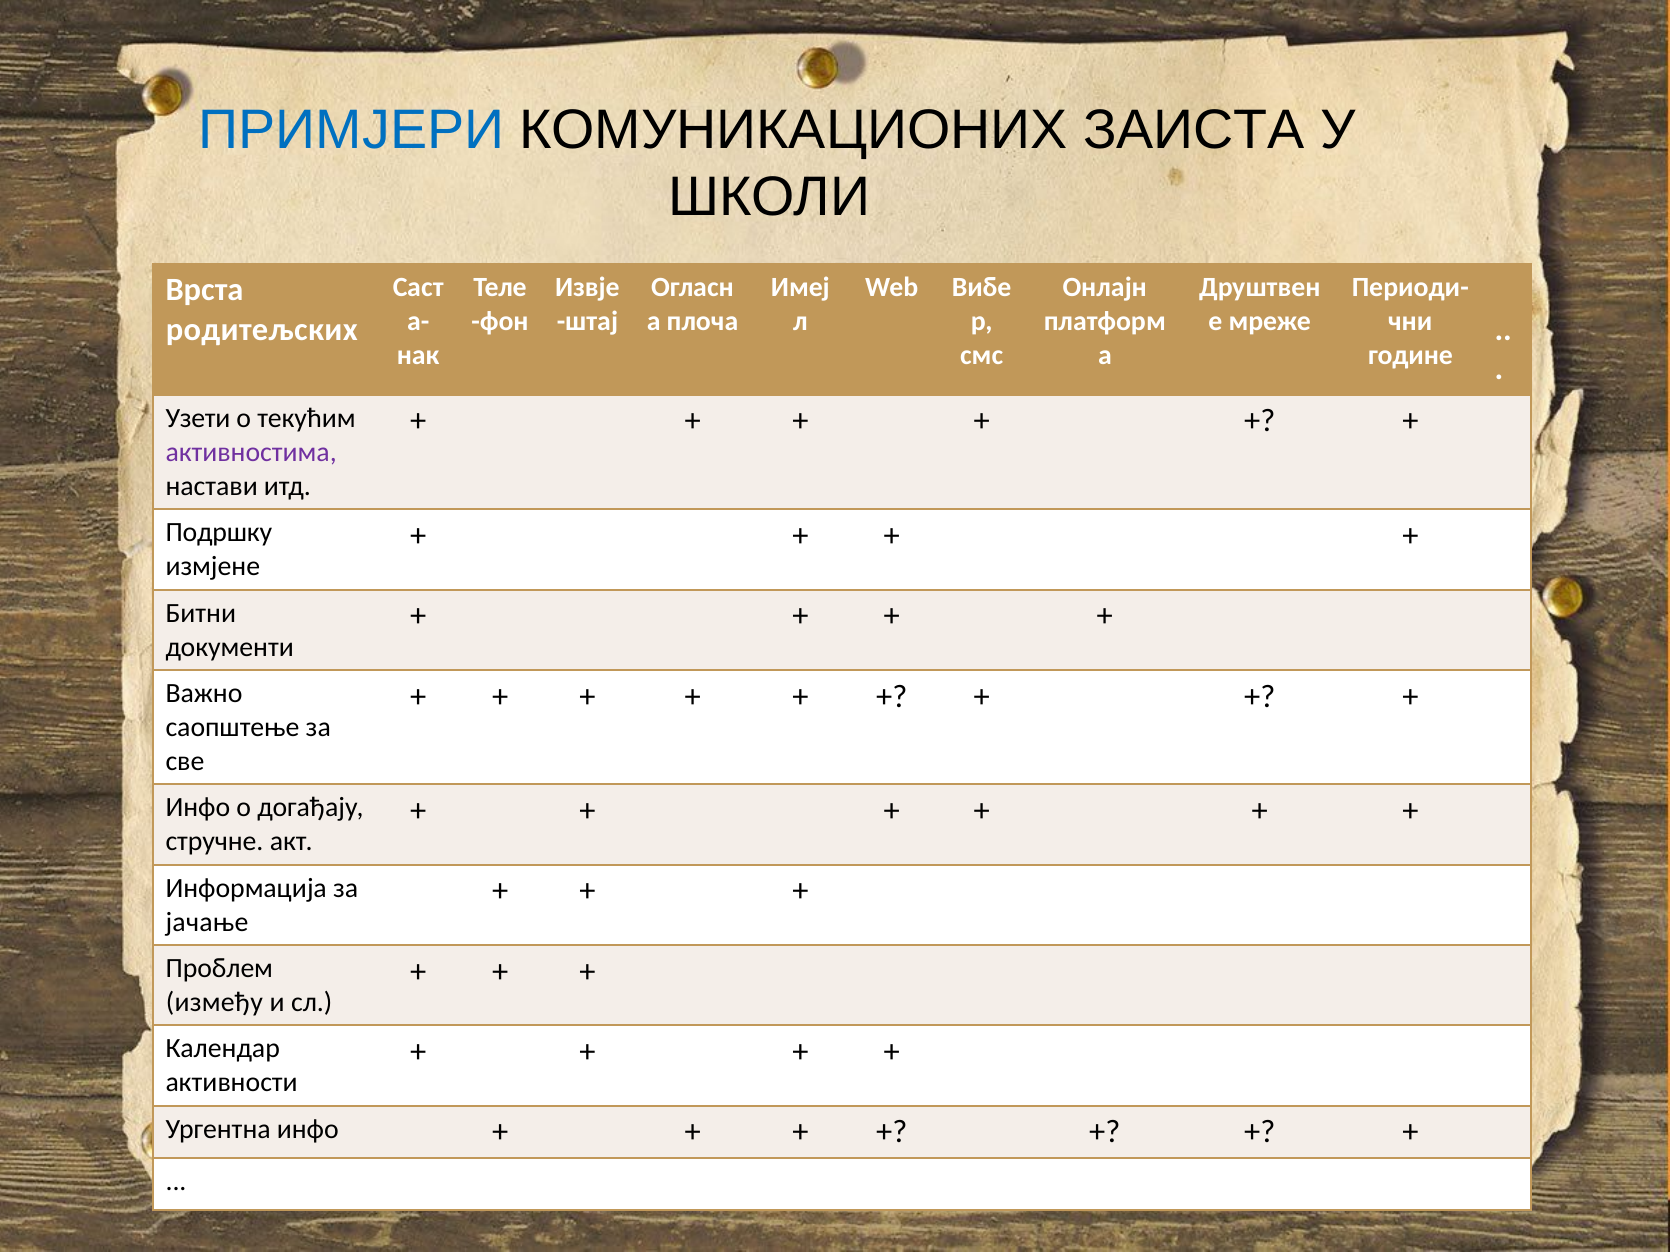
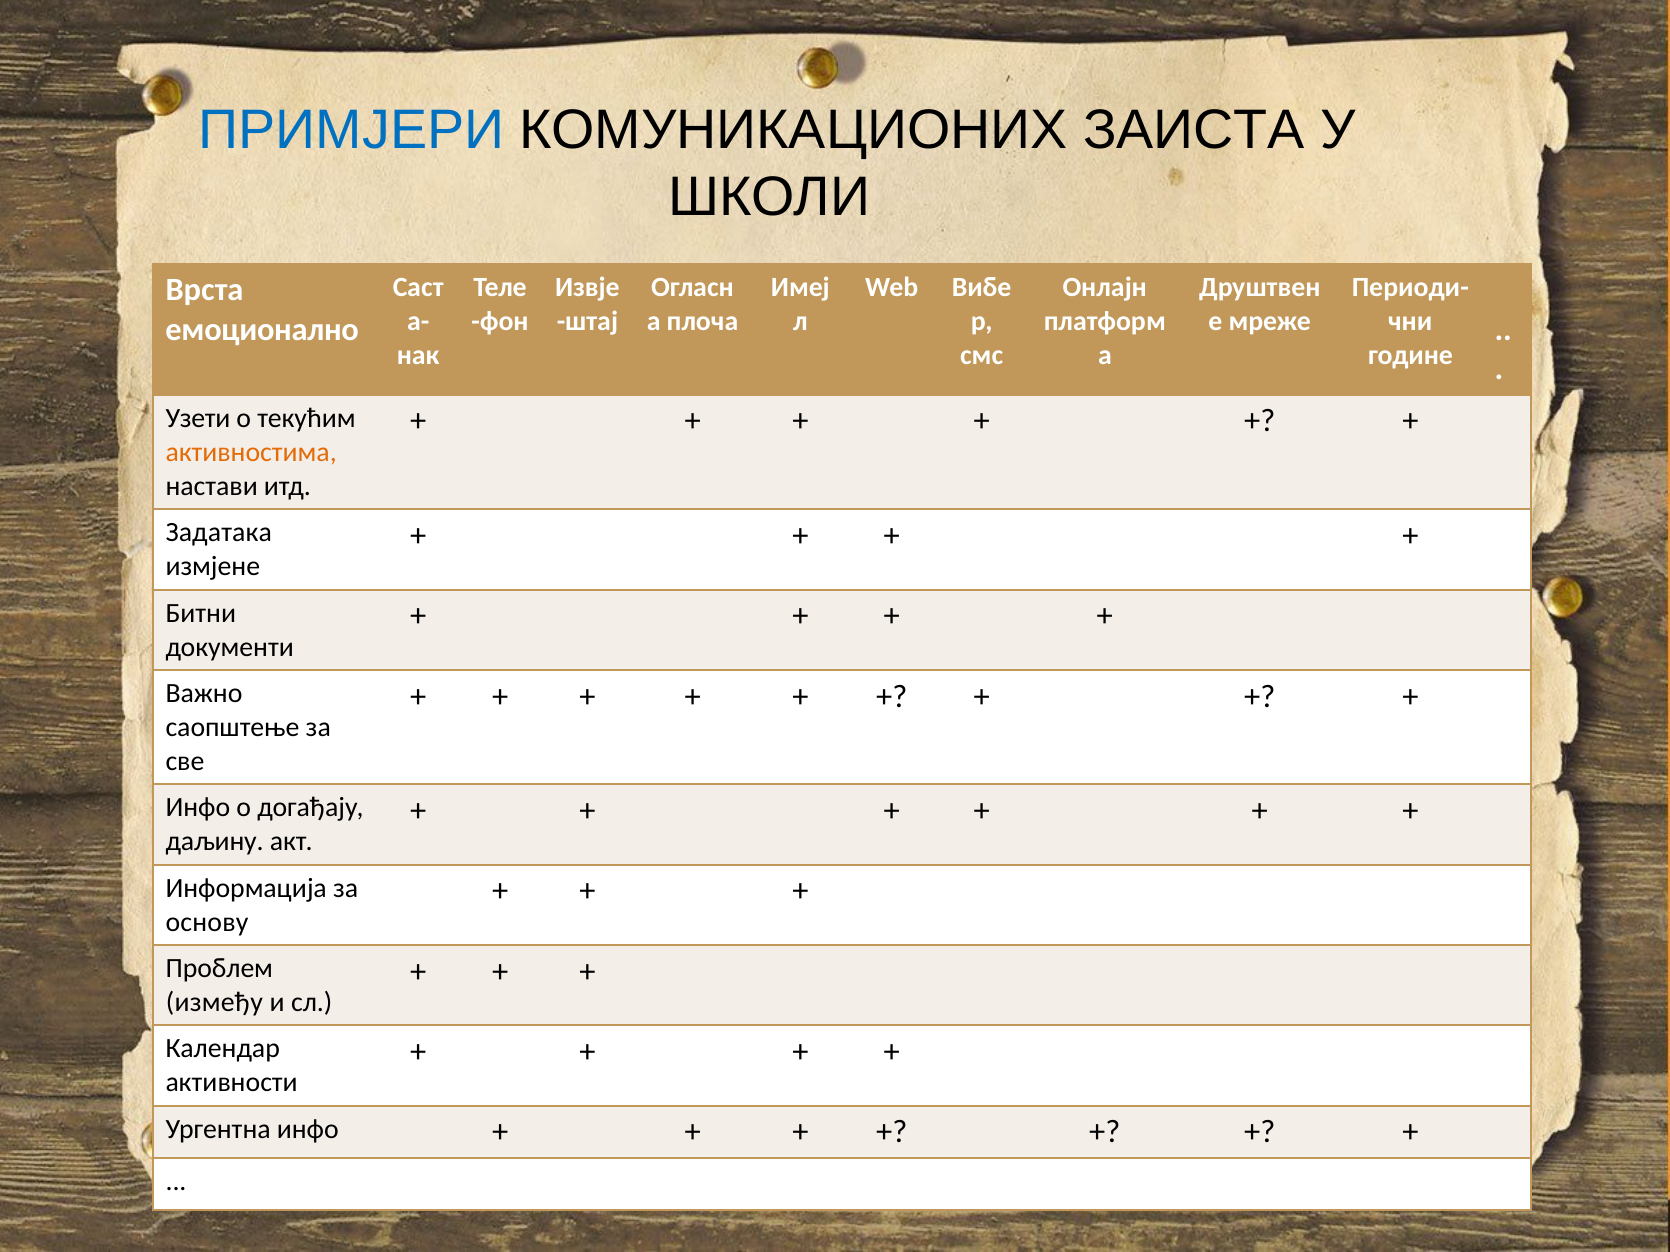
родитељских: родитељских -> емоционално (262, 330)
активностима colour: purple -> orange (251, 452)
Подршку: Подршку -> Задатака (219, 533)
стручне: стручне -> даљину (215, 842)
јачање: јачање -> основу (207, 922)
